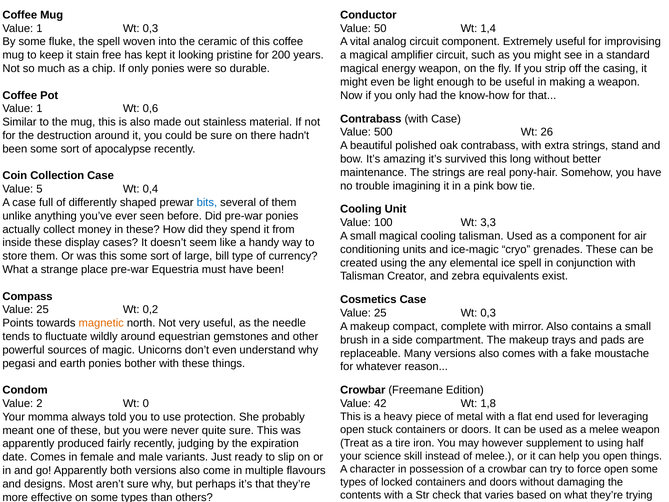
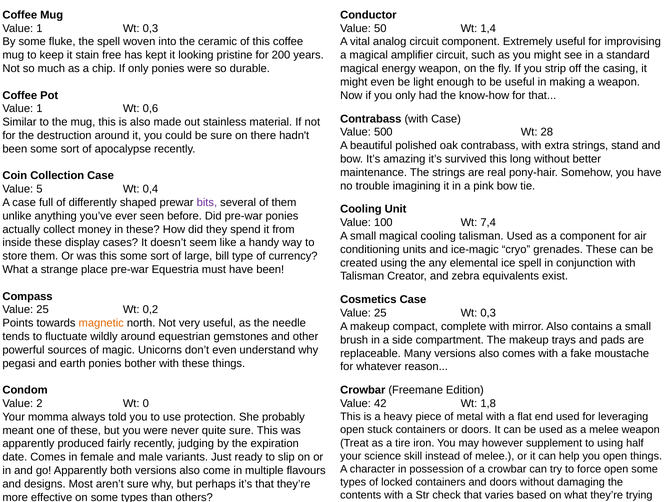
26: 26 -> 28 (547, 132)
bits colour: blue -> purple (207, 202)
3,3: 3,3 -> 7,4 (488, 223)
